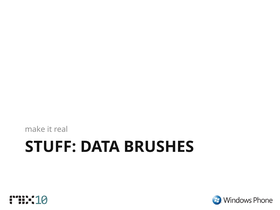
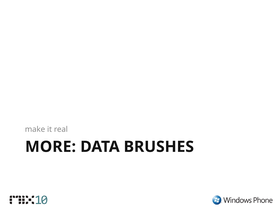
STUFF: STUFF -> MORE (51, 147)
